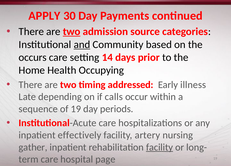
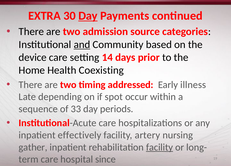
APPLY: APPLY -> EXTRA (44, 16)
Day underline: none -> present (88, 16)
two underline: present -> none (72, 32)
occurs: occurs -> device (33, 57)
Occupying: Occupying -> Coexisting (101, 70)
calls: calls -> spot (114, 97)
of 19: 19 -> 33 (76, 109)
page: page -> since (105, 160)
